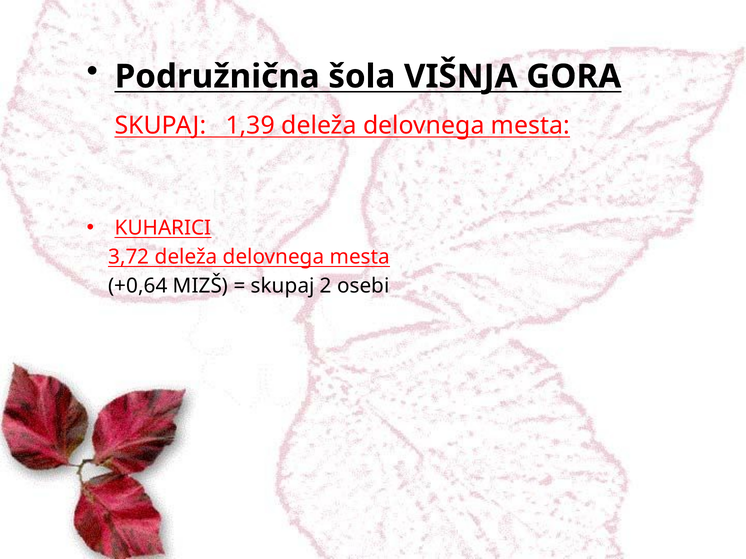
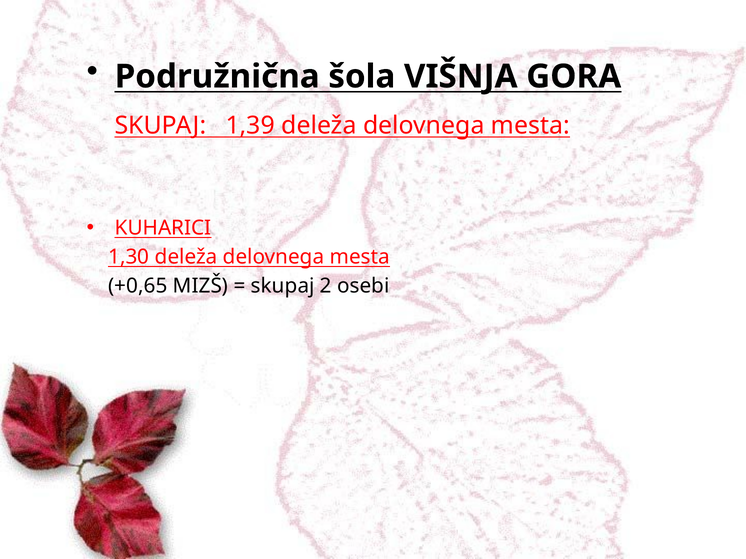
3,72: 3,72 -> 1,30 (129, 257)
+0,64: +0,64 -> +0,65 (138, 286)
